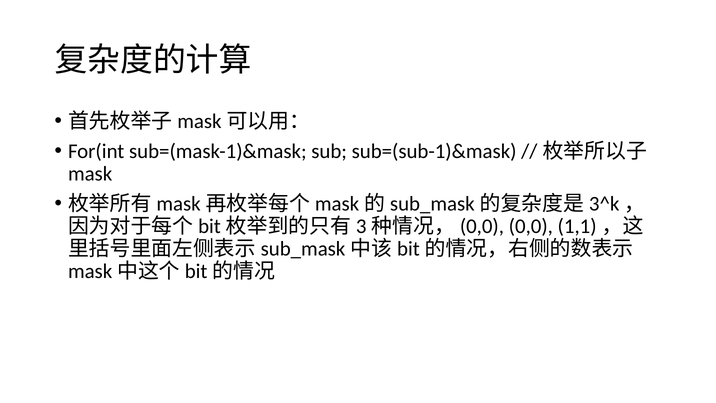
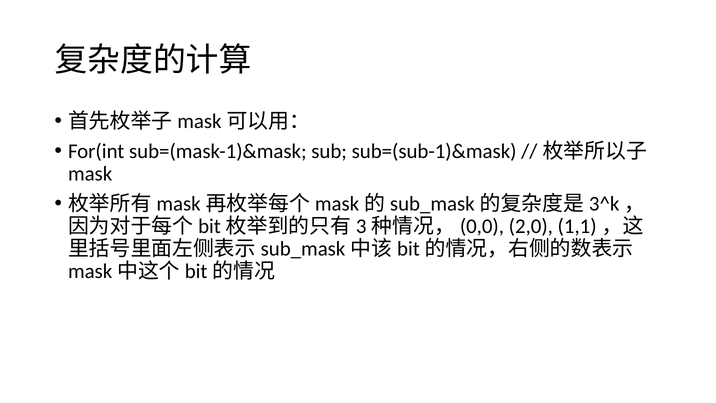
0,0: 0,0 -> 2,0 (531, 226)
